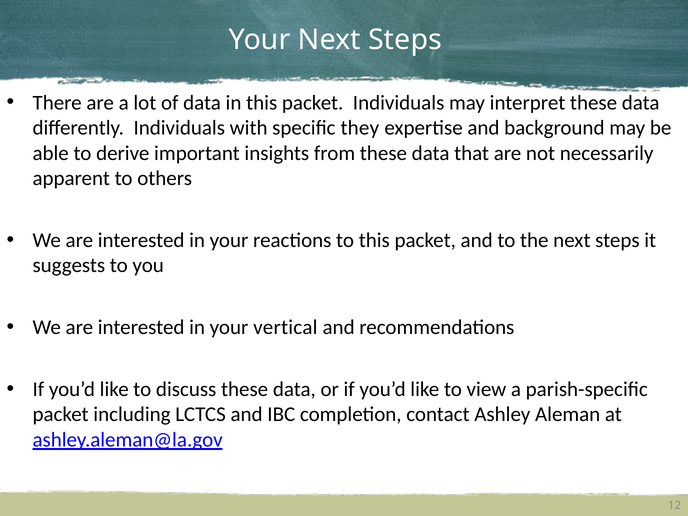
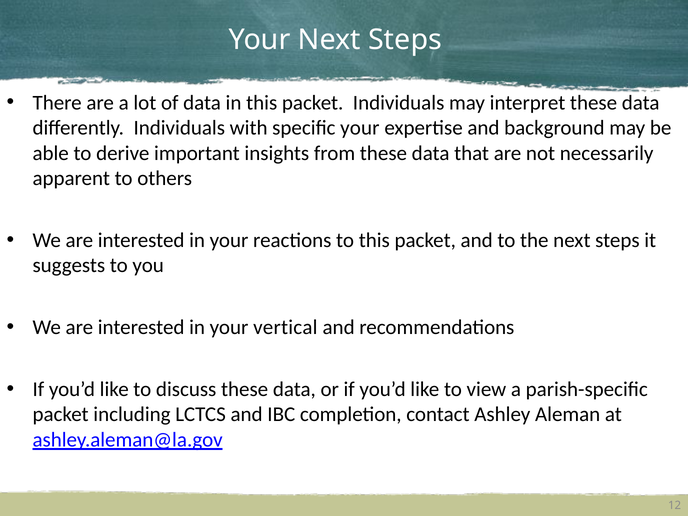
specific they: they -> your (360, 128)
